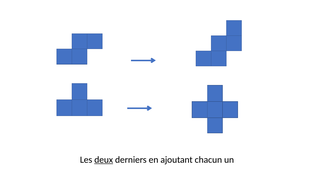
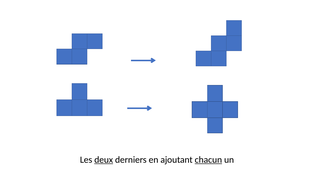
chacun underline: none -> present (208, 159)
